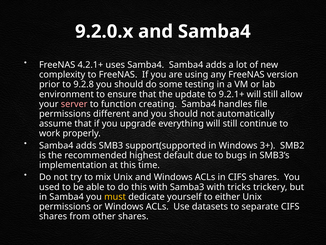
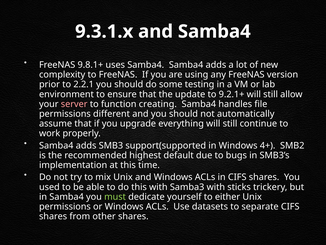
9.2.0.x: 9.2.0.x -> 9.3.1.x (104, 31)
4.2.1+: 4.2.1+ -> 9.8.1+ (90, 65)
9.2.8: 9.2.8 -> 2.2.1 (84, 84)
3+: 3+ -> 4+ (268, 145)
tricks: tricks -> sticks (239, 187)
must colour: yellow -> light green (115, 196)
